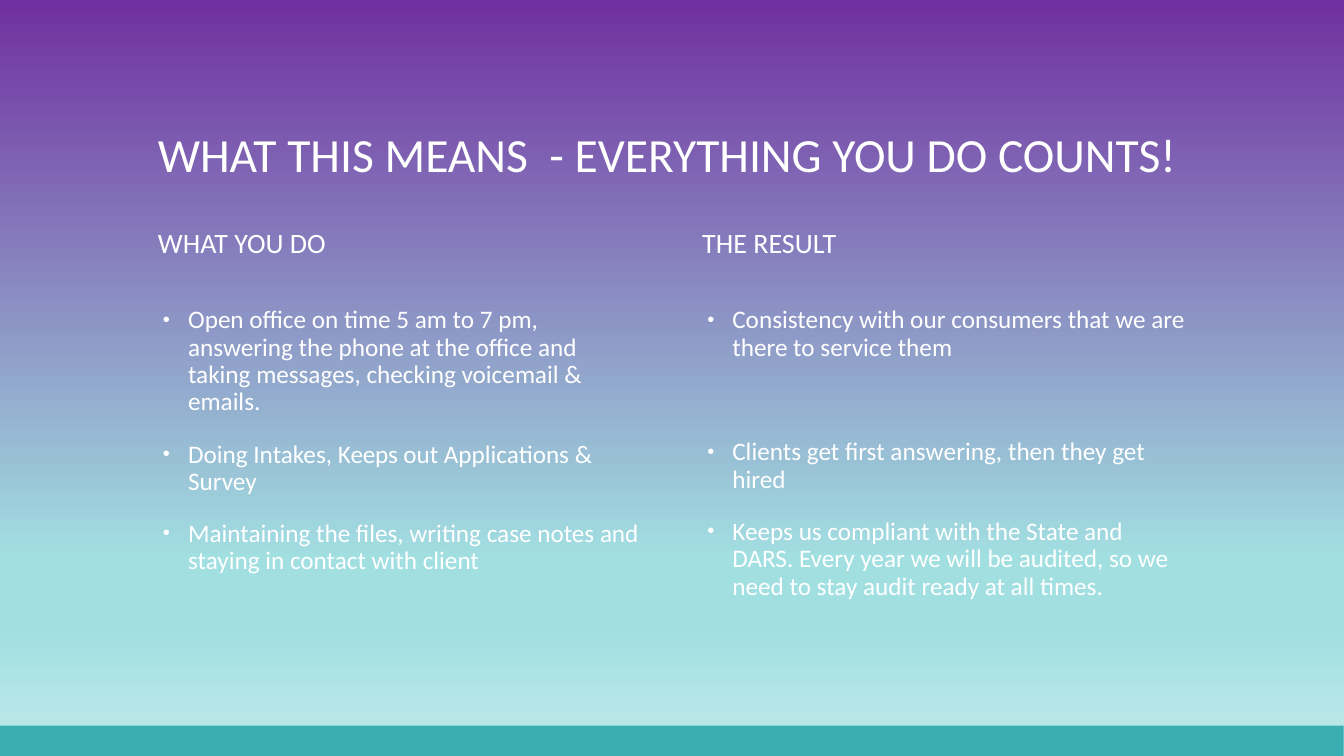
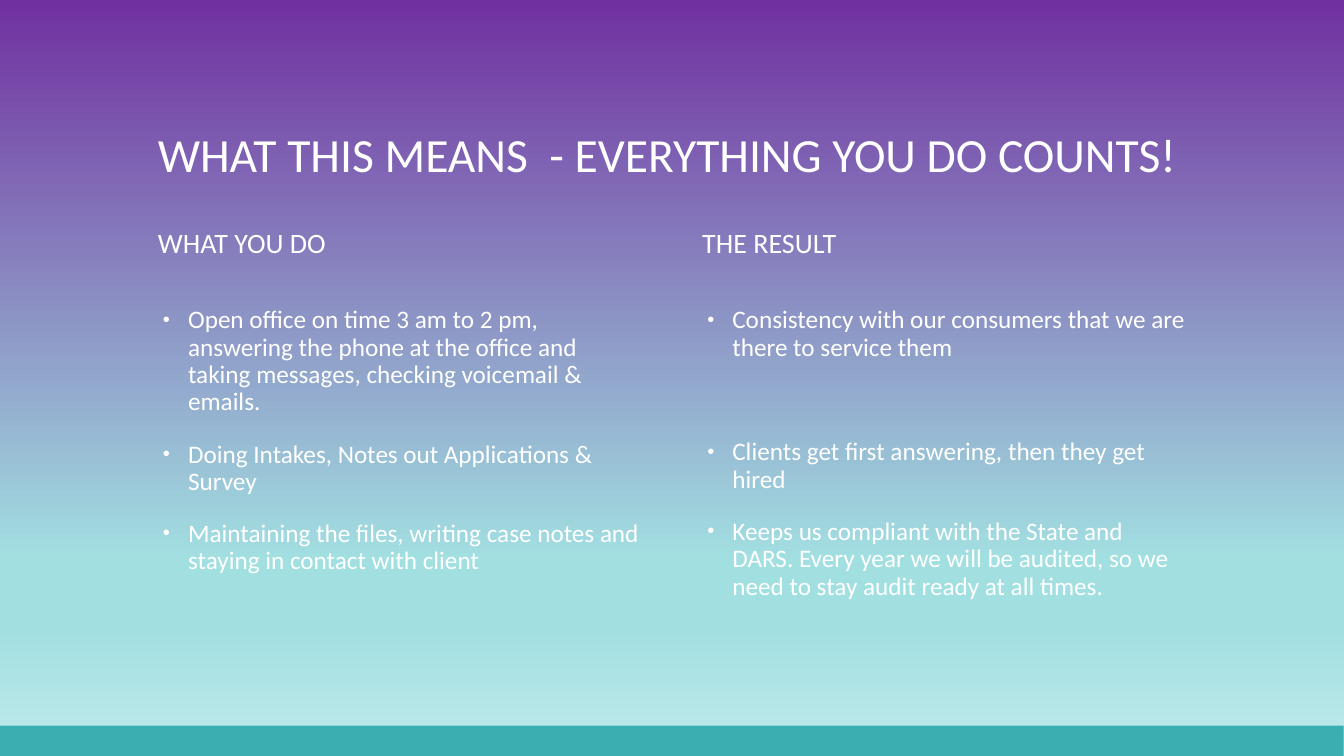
5: 5 -> 3 (403, 321)
7: 7 -> 2 (486, 321)
Intakes Keeps: Keeps -> Notes (368, 455)
